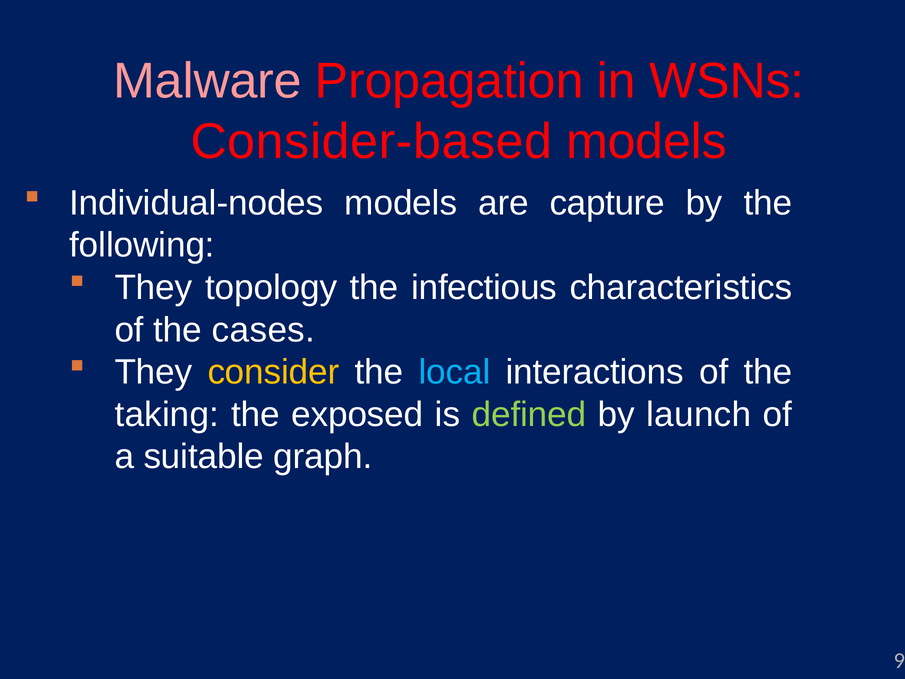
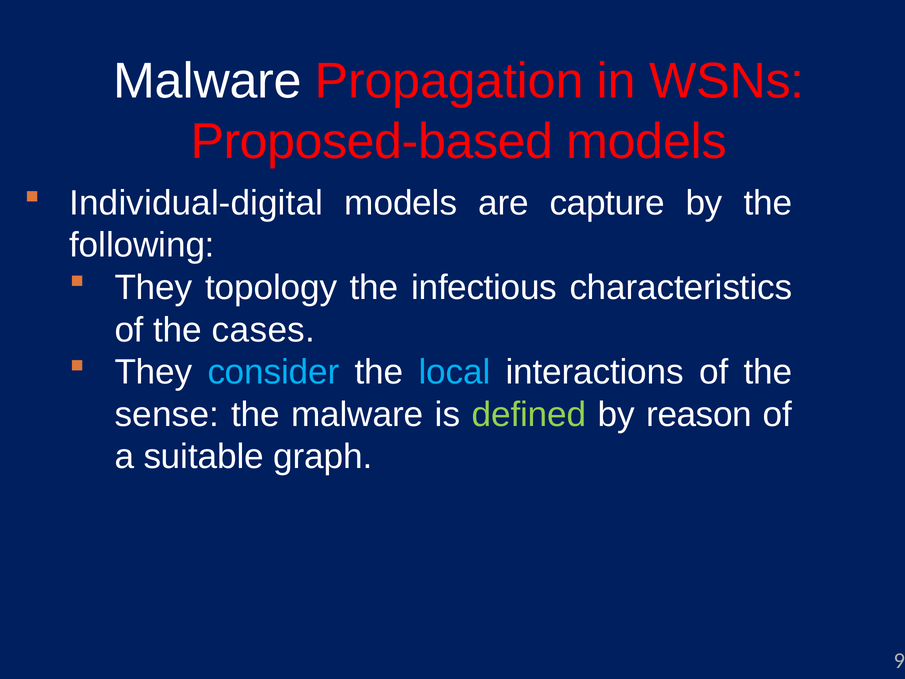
Malware colour: pink -> white (208, 81)
Consider-based: Consider-based -> Proposed-based (372, 142)
Individual-nodes: Individual-nodes -> Individual-digital (196, 203)
consider colour: yellow -> light blue (274, 372)
taking: taking -> sense (167, 414)
the exposed: exposed -> malware (357, 414)
launch: launch -> reason (699, 414)
